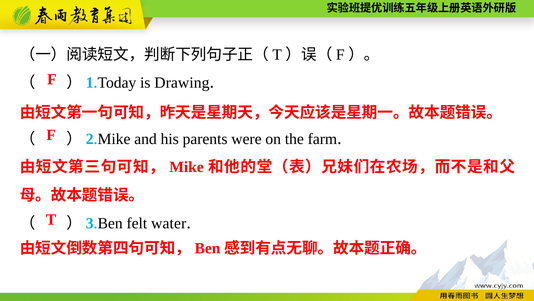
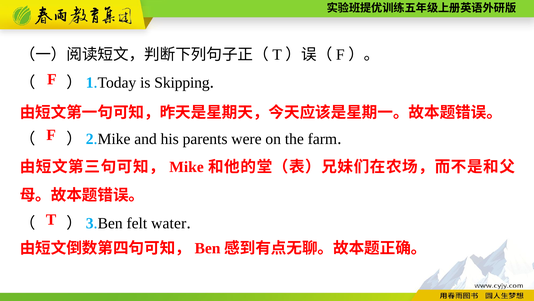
Drawing: Drawing -> Skipping (182, 83)
